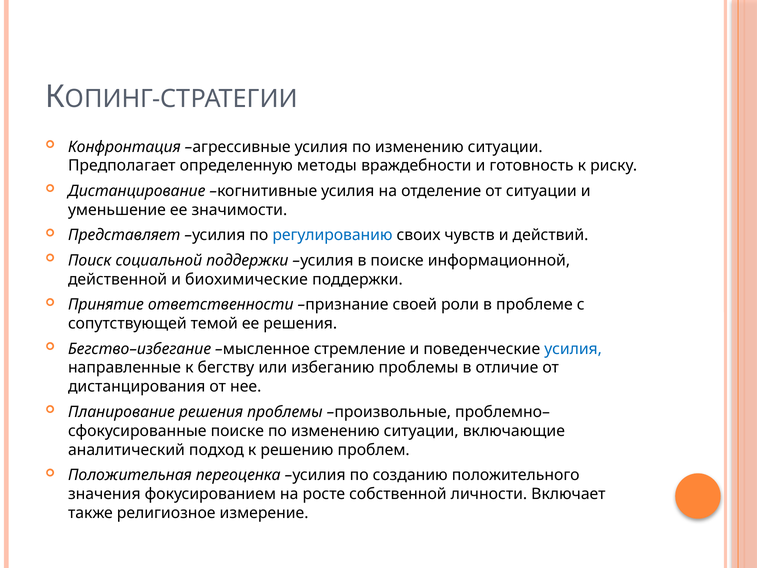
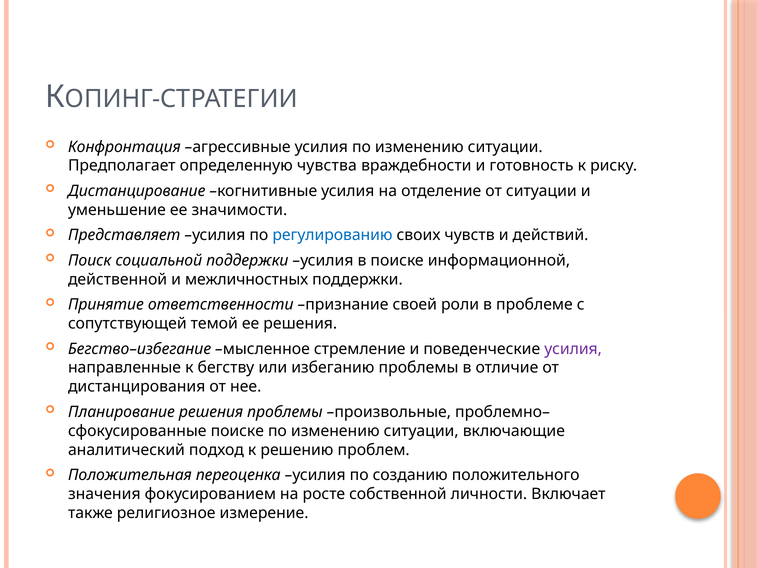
методы: методы -> чувства (327, 166)
биохимические: биохимические -> межличностных (247, 279)
усилия colour: blue -> purple (573, 349)
